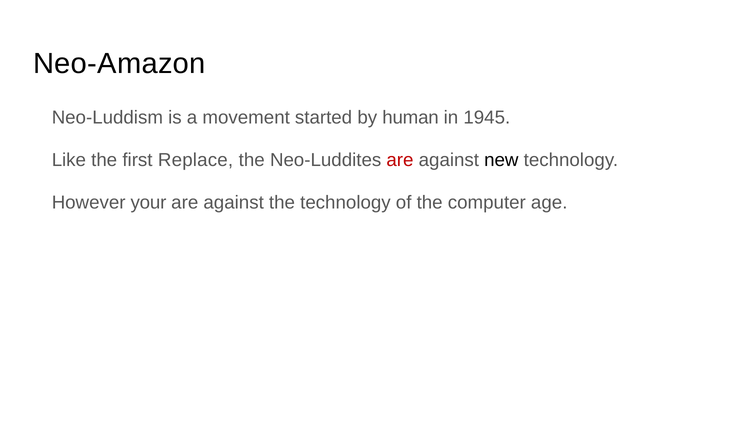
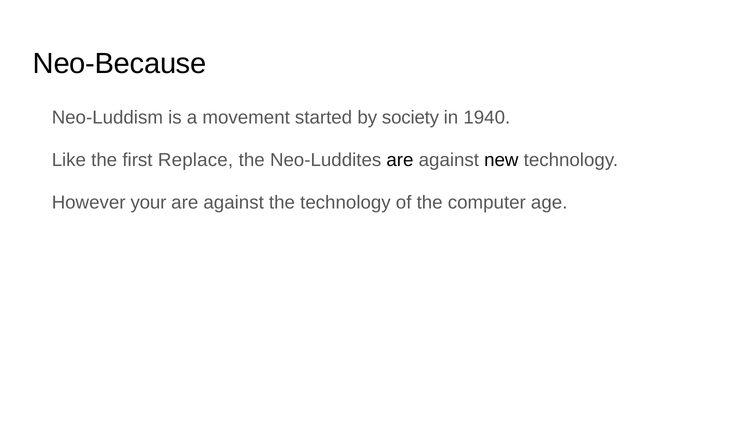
Neo-Amazon: Neo-Amazon -> Neo-Because (120, 63)
human: human -> society (411, 118)
1945: 1945 -> 1940 (487, 118)
are colour: red -> black (400, 160)
